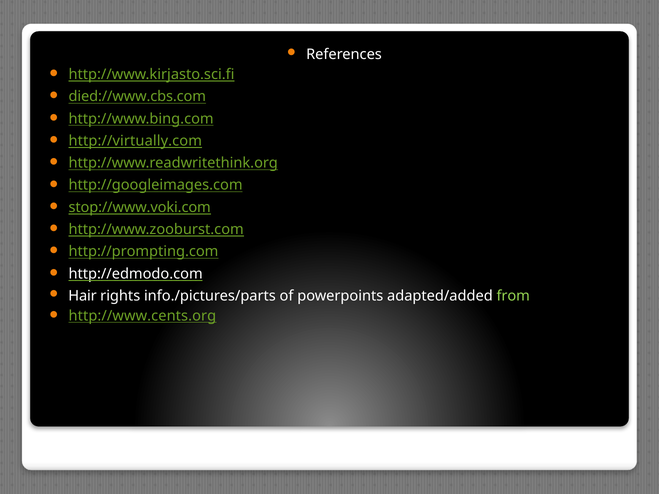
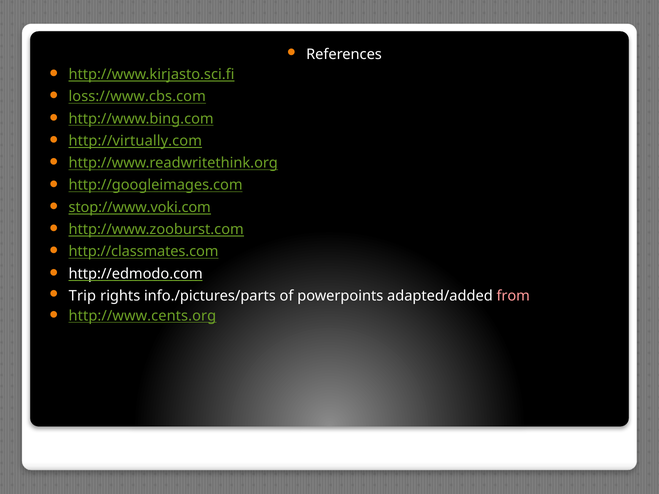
died://www.cbs.com: died://www.cbs.com -> loss://www.cbs.com (137, 97)
http://prompting.com: http://prompting.com -> http://classmates.com (144, 252)
Hair: Hair -> Trip (82, 296)
from colour: light green -> pink (513, 296)
